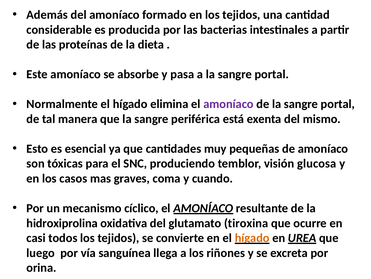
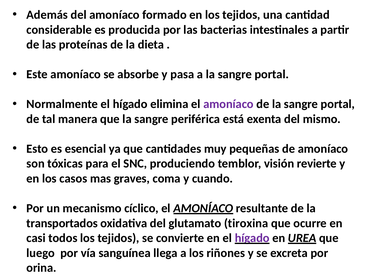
glucosa: glucosa -> revierte (317, 163)
hidroxiprolina: hidroxiprolina -> transportados (62, 223)
hígado colour: orange -> purple (252, 237)
